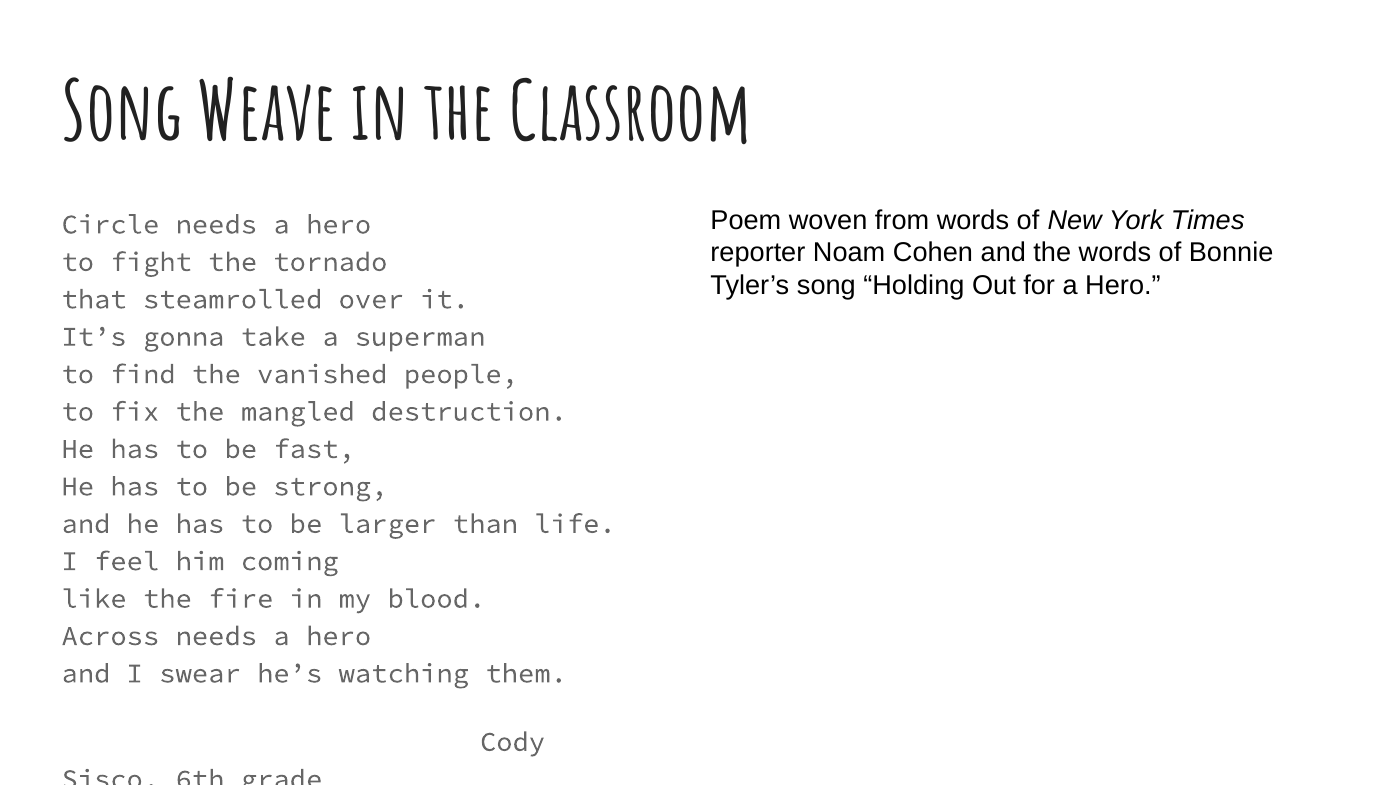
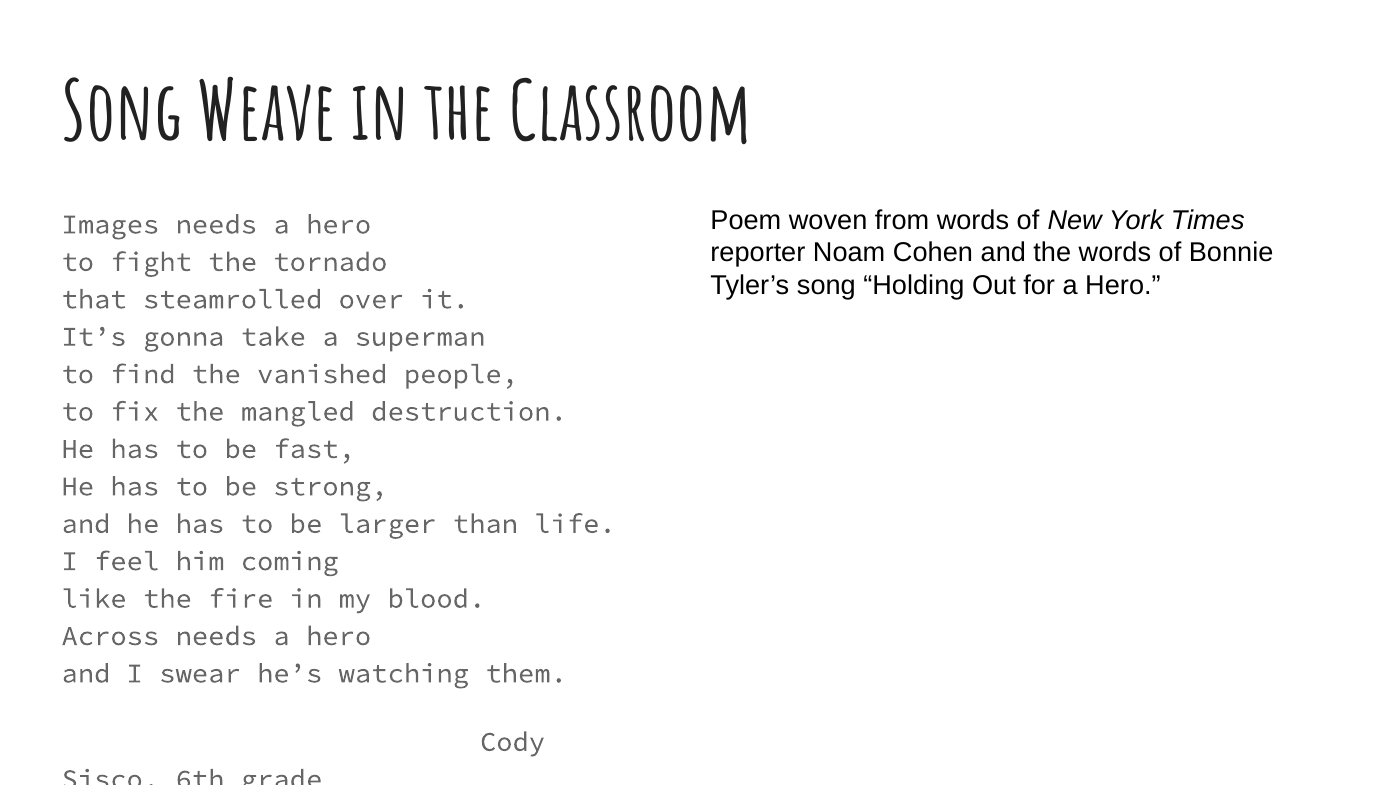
Circle: Circle -> Images (110, 224)
